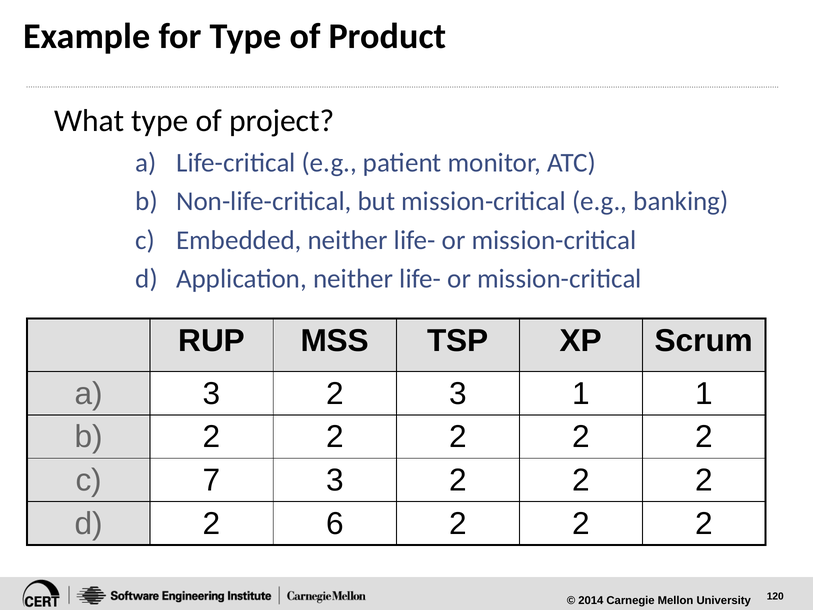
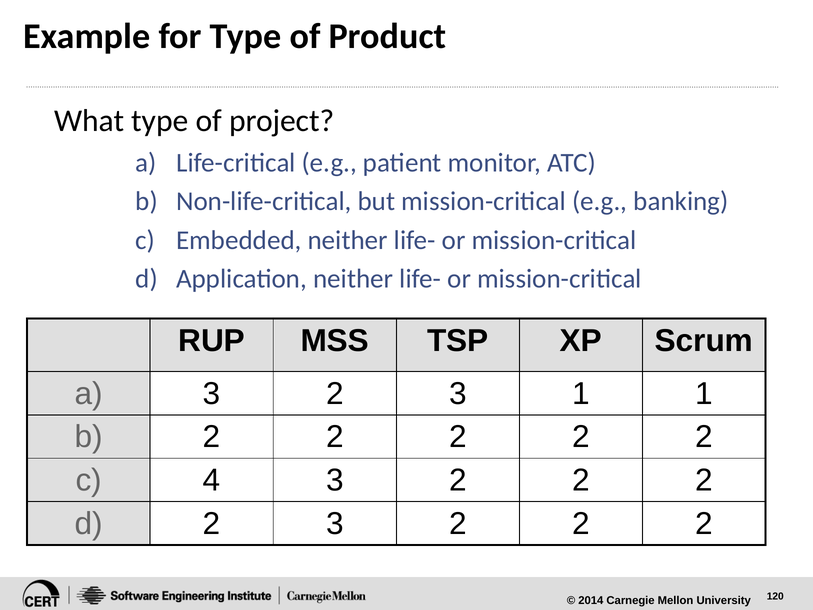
7: 7 -> 4 (212, 480)
d 2 6: 6 -> 3 (335, 524)
